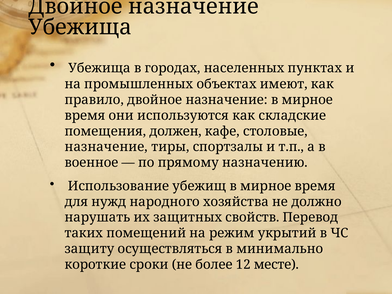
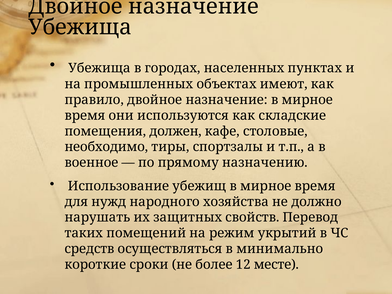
назначение: назначение -> необходимо (106, 147)
защиту: защиту -> средств (90, 249)
